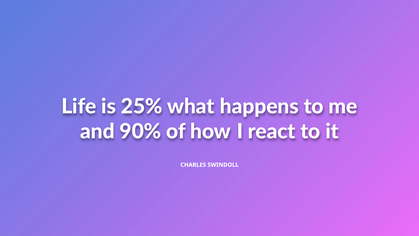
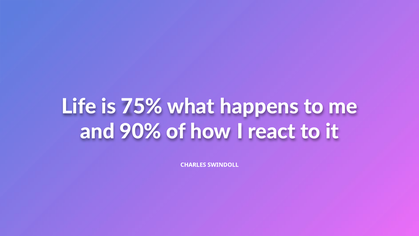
25%: 25% -> 75% (142, 106)
